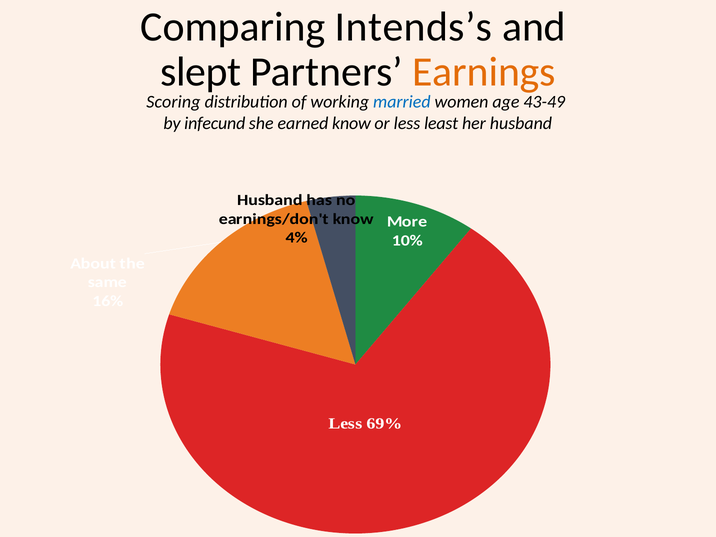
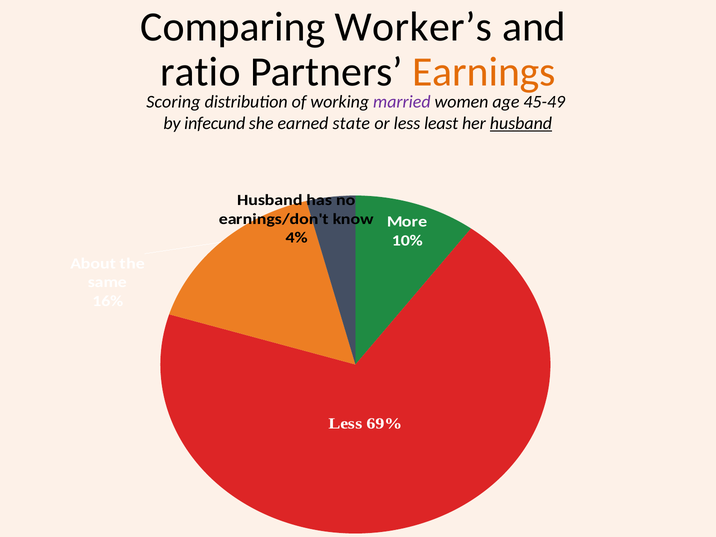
Intends’s: Intends’s -> Worker’s (414, 27)
slept: slept -> ratio (200, 72)
married colour: blue -> purple (402, 102)
43-49: 43-49 -> 45-49 (544, 102)
earned know: know -> state (351, 123)
husband underline: none -> present (521, 123)
